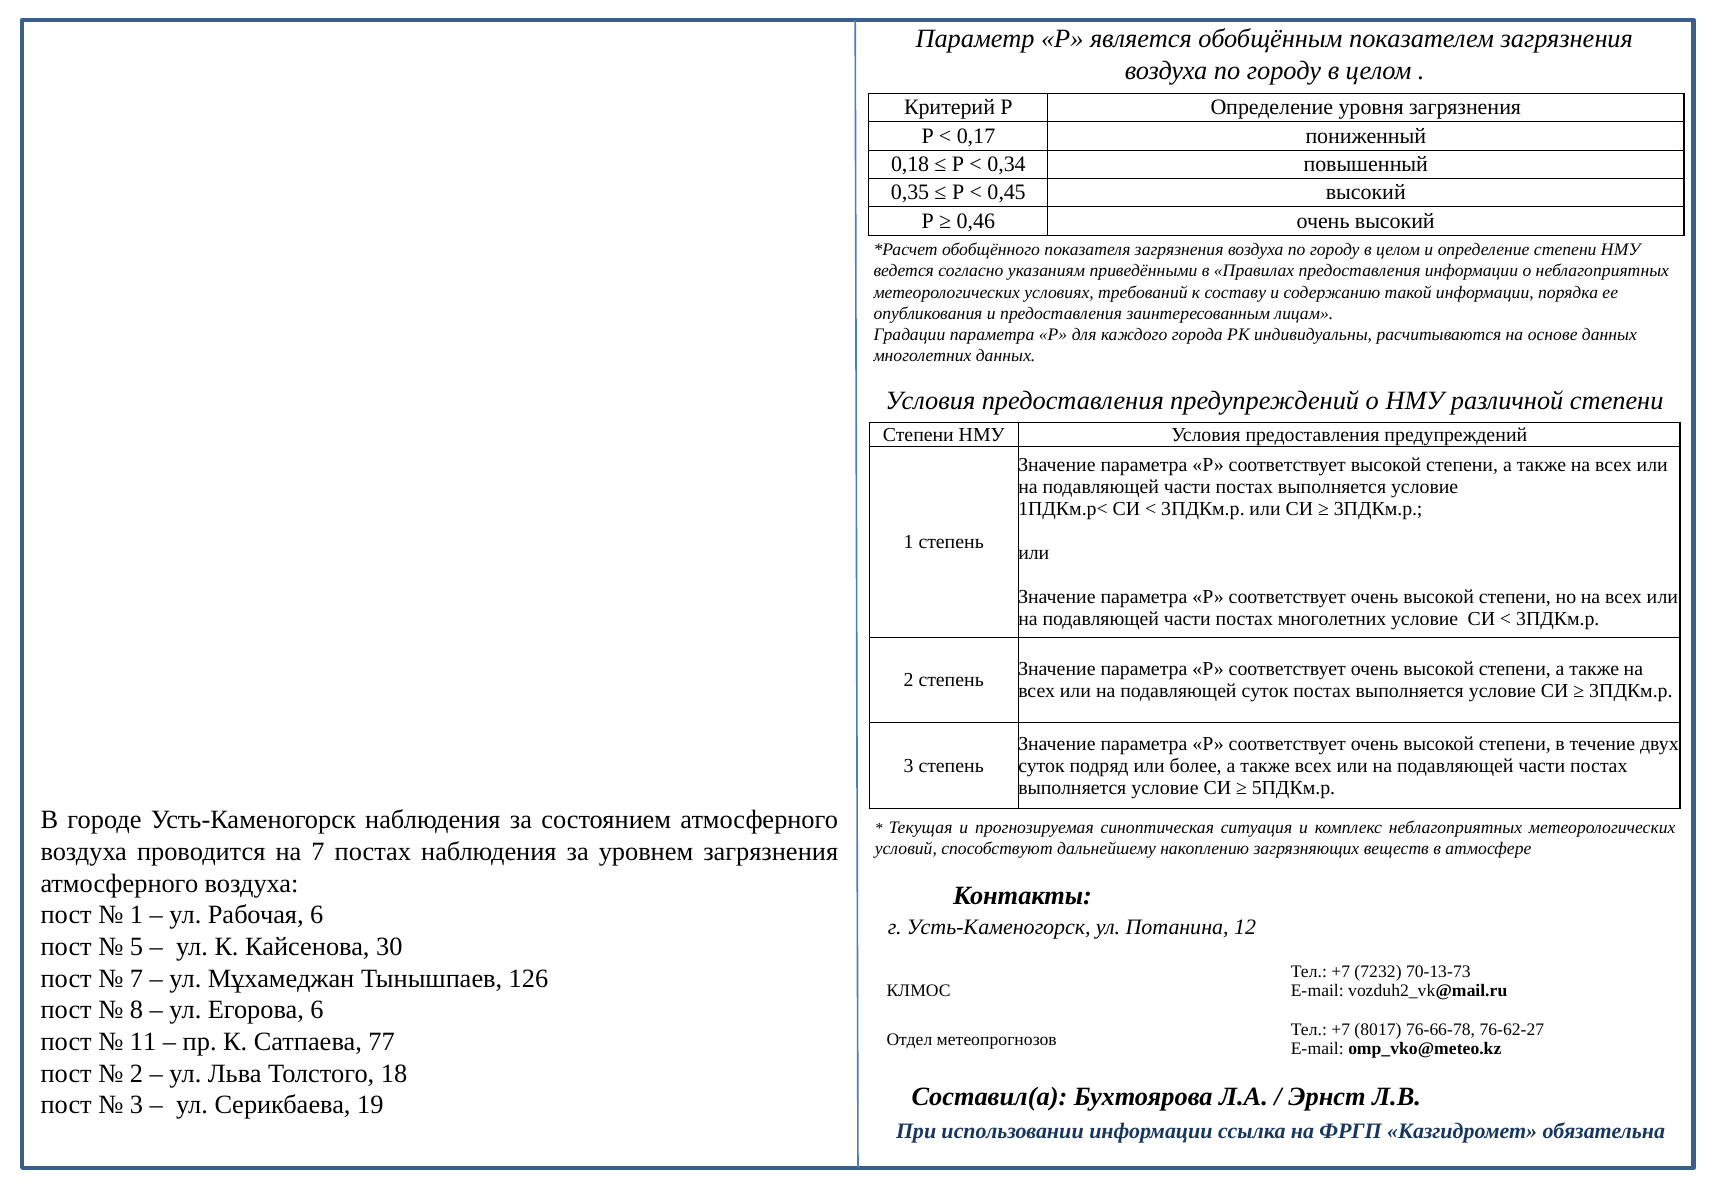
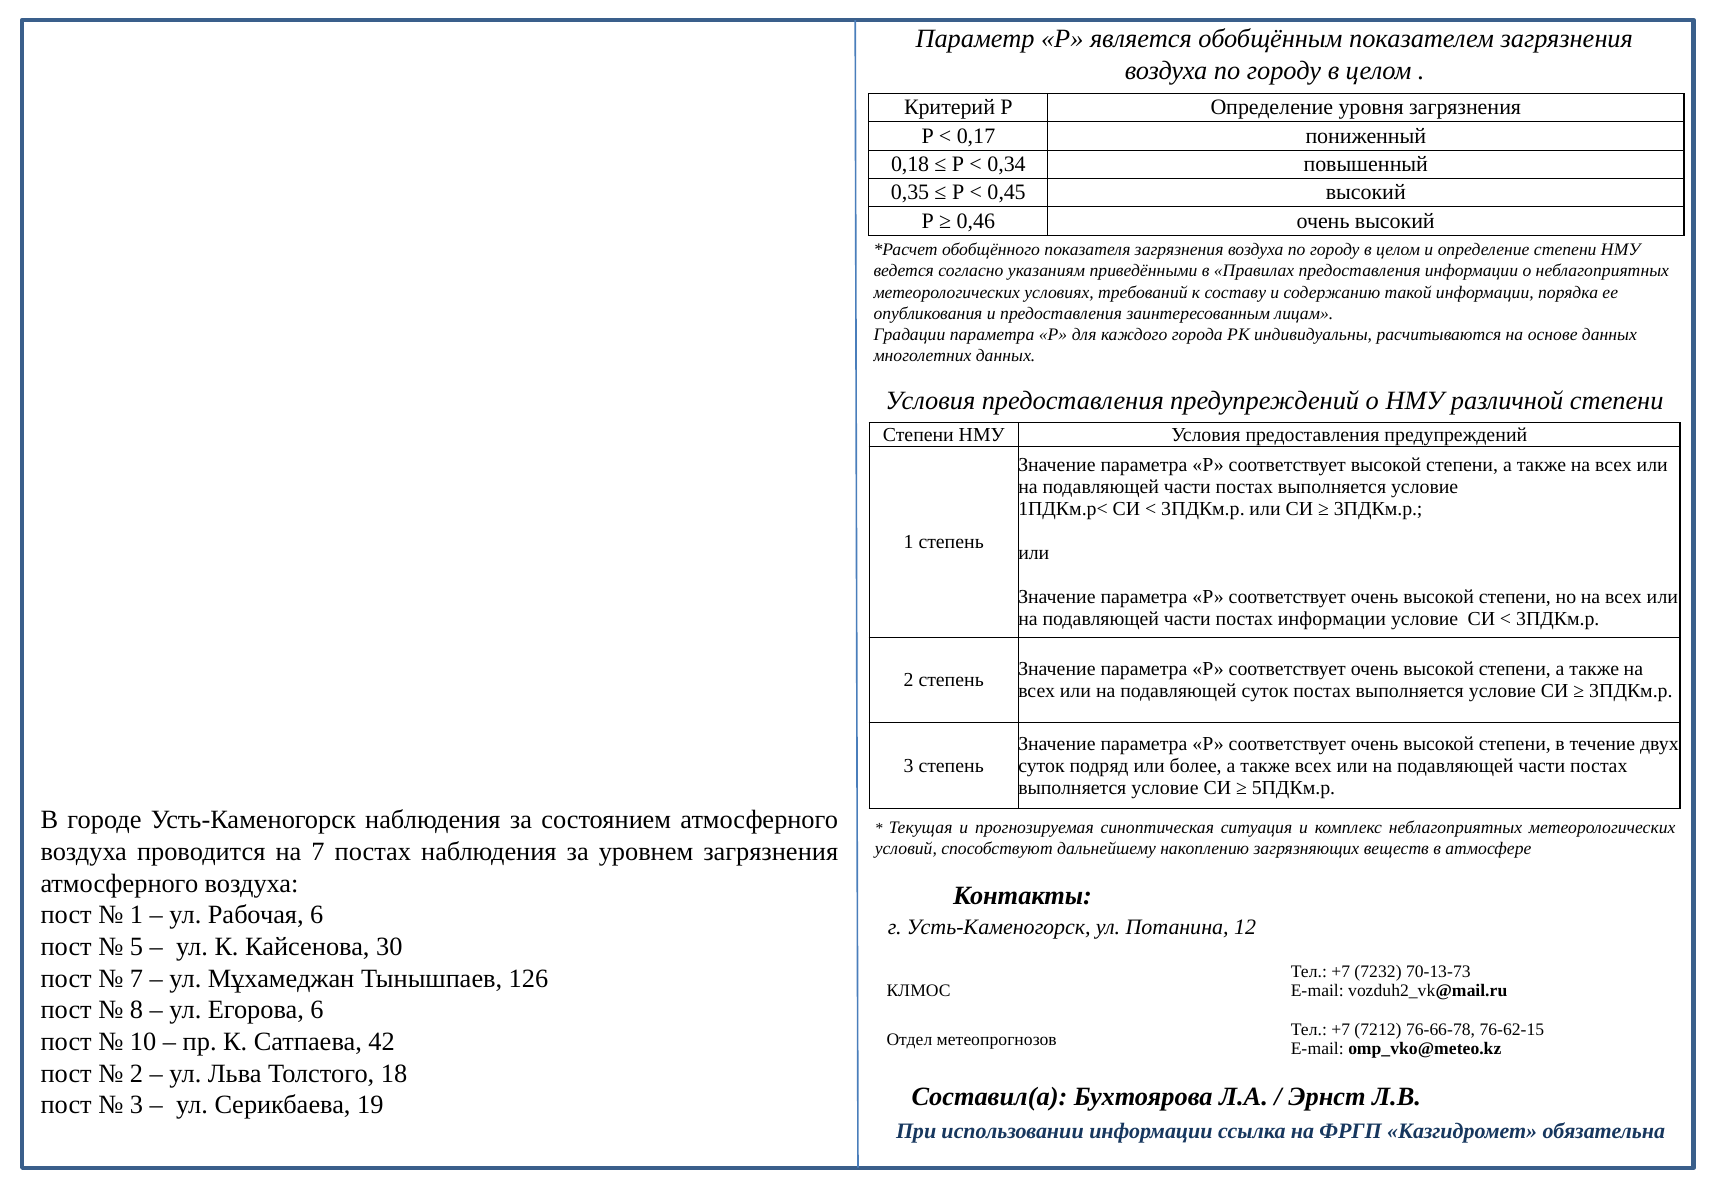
постах многолетних: многолетних -> информации (1332, 619)
8017: 8017 -> 7212 (1378, 1029)
76-62-27: 76-62-27 -> 76-62-15 (1512, 1029)
11: 11 -> 10 (143, 1042)
77: 77 -> 42 (382, 1042)
